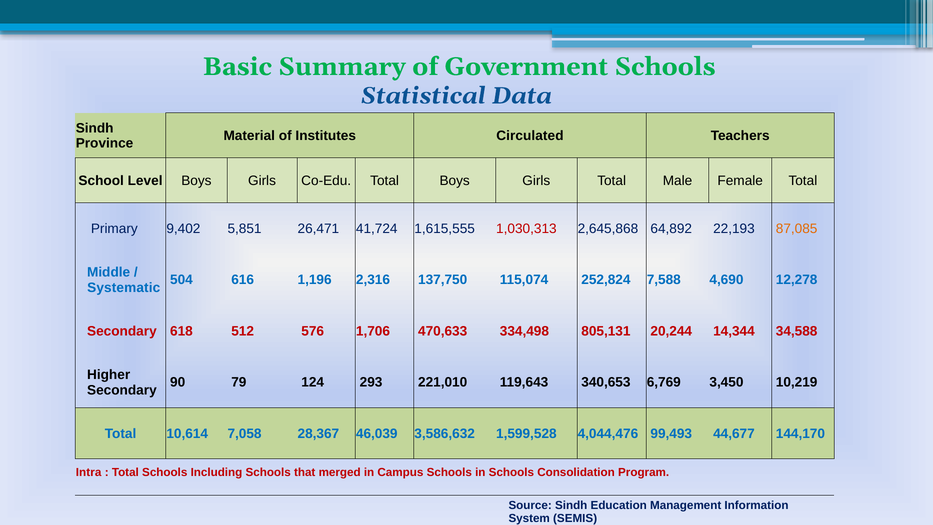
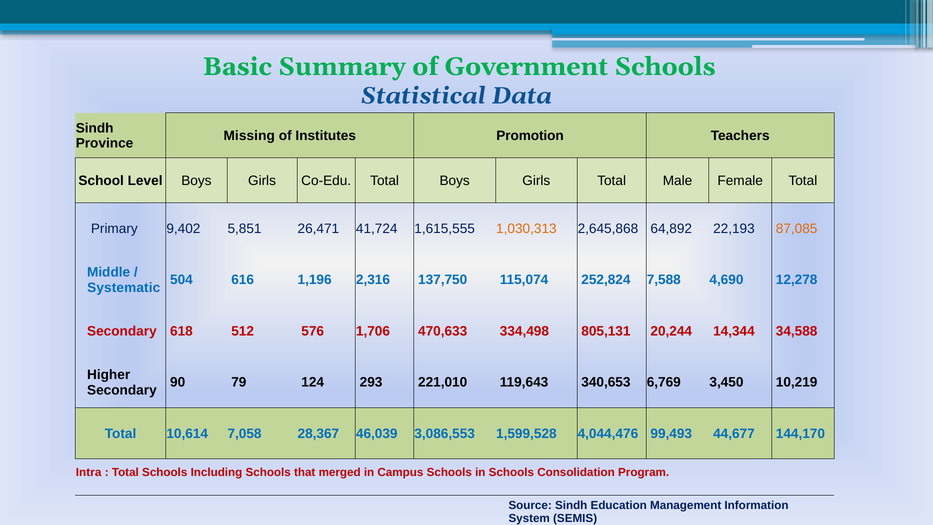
Material: Material -> Missing (249, 136)
Circulated: Circulated -> Promotion (530, 136)
1,030,313 colour: red -> orange (526, 229)
3,586,632: 3,586,632 -> 3,086,553 (445, 434)
